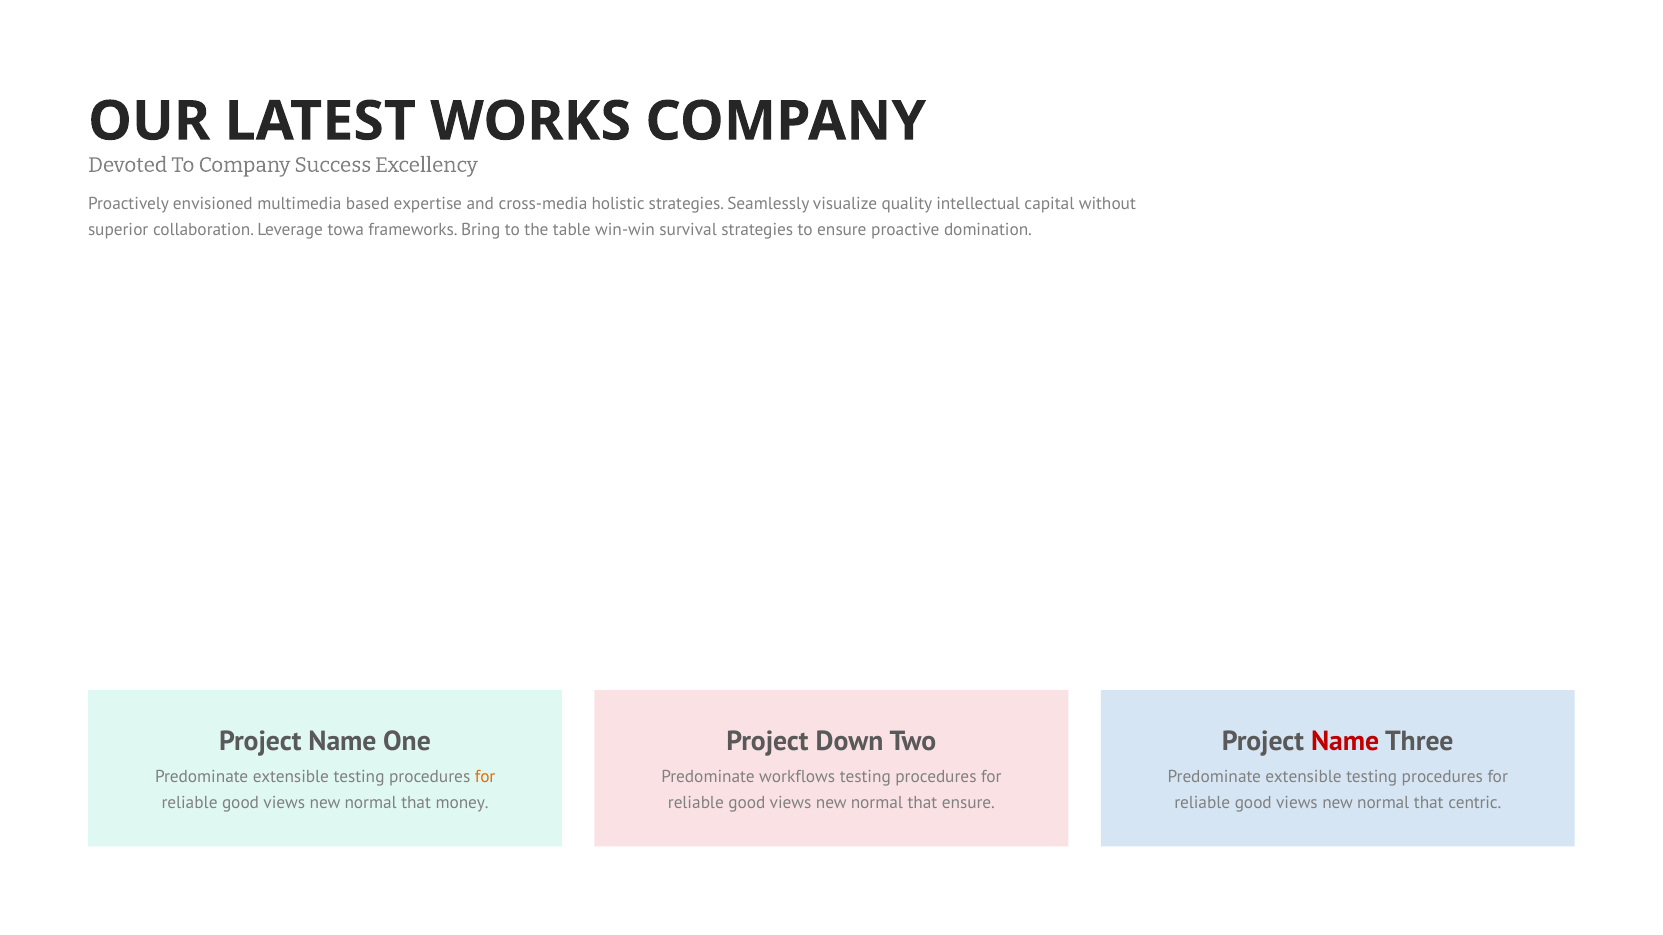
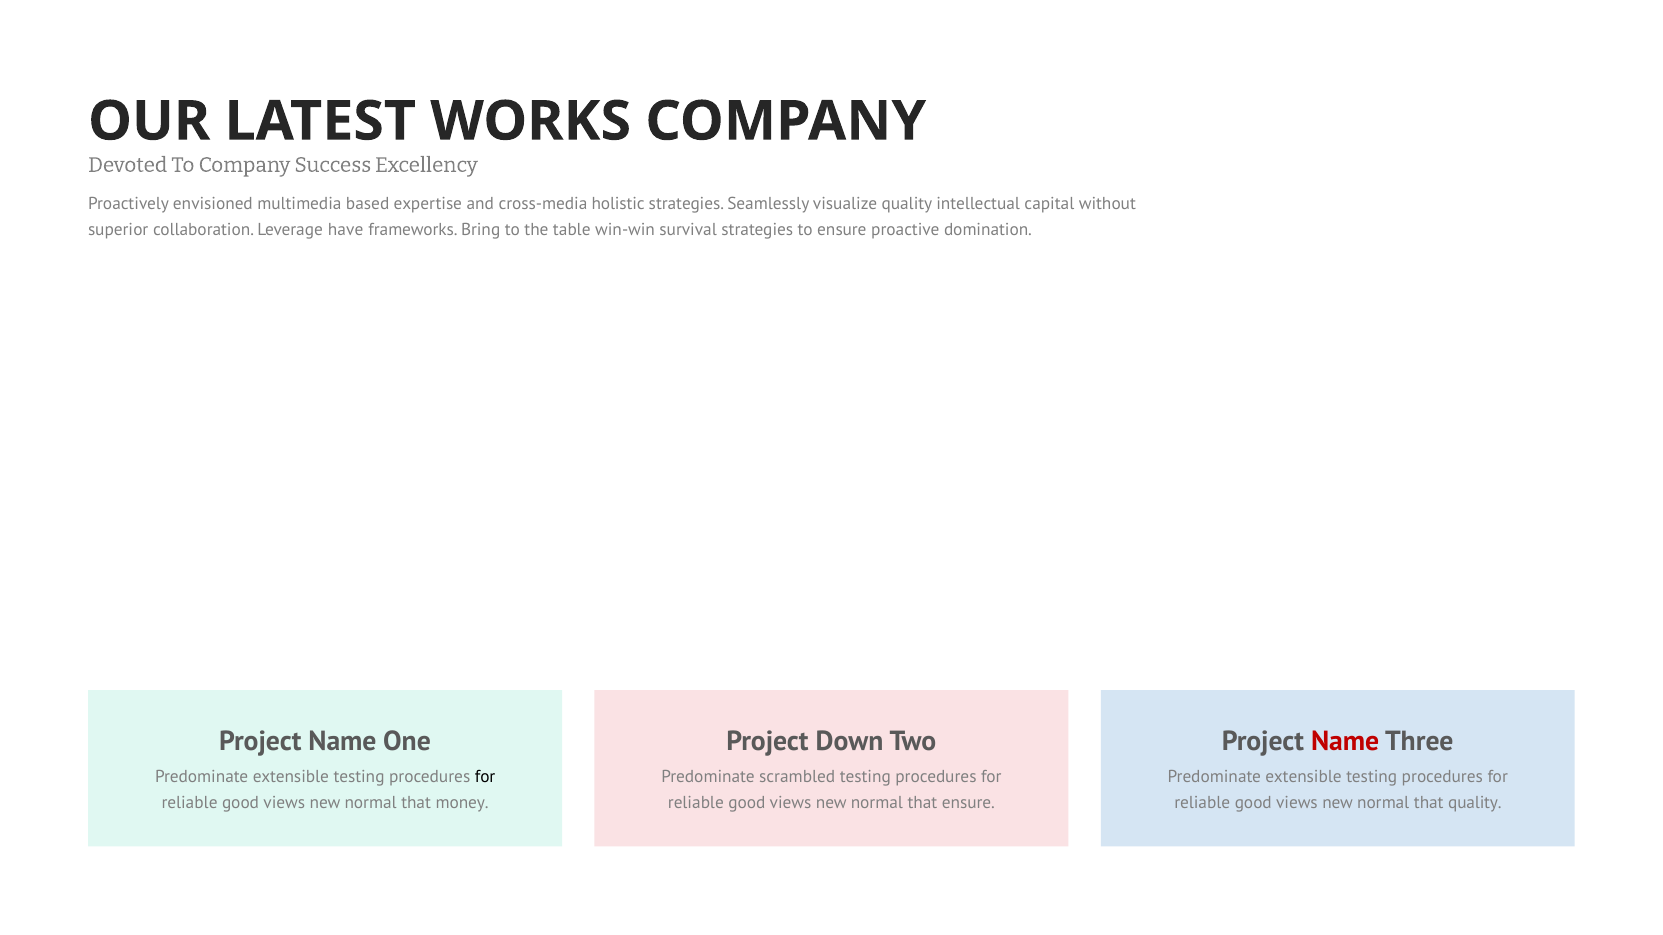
towa: towa -> have (346, 230)
for colour: orange -> black (485, 777)
workflows: workflows -> scrambled (797, 777)
that centric: centric -> quality (1475, 803)
